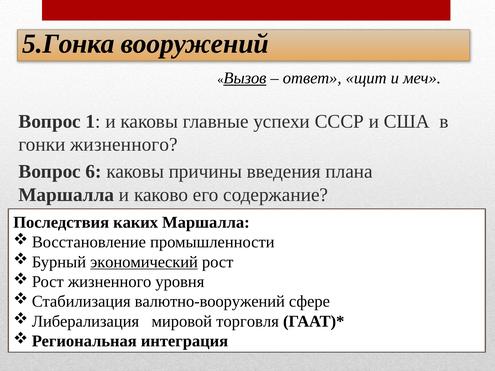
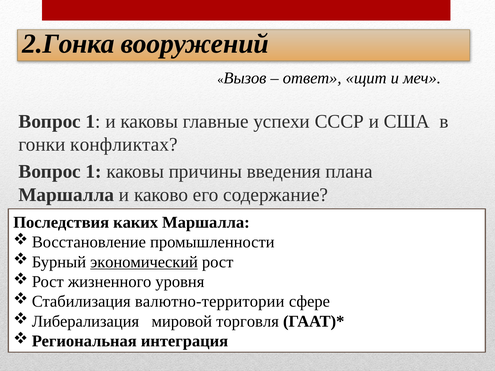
5.Гонка: 5.Гонка -> 2.Гонка (68, 44)
Вызов underline: present -> none (245, 78)
гонки жизненного: жизненного -> конфликтах (124, 145)
6: 6 -> 1 (94, 172)
валютно-вооружений: валютно-вооружений -> валютно-территории (210, 302)
